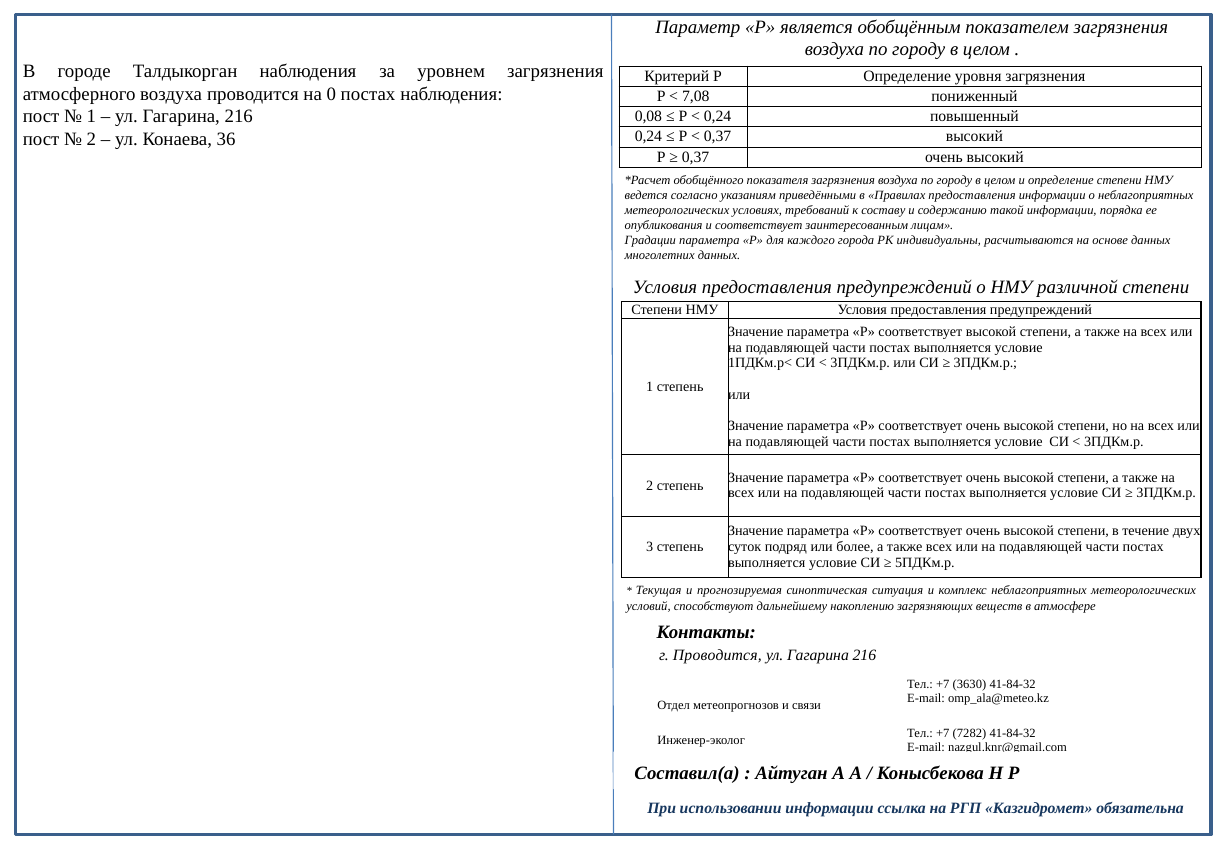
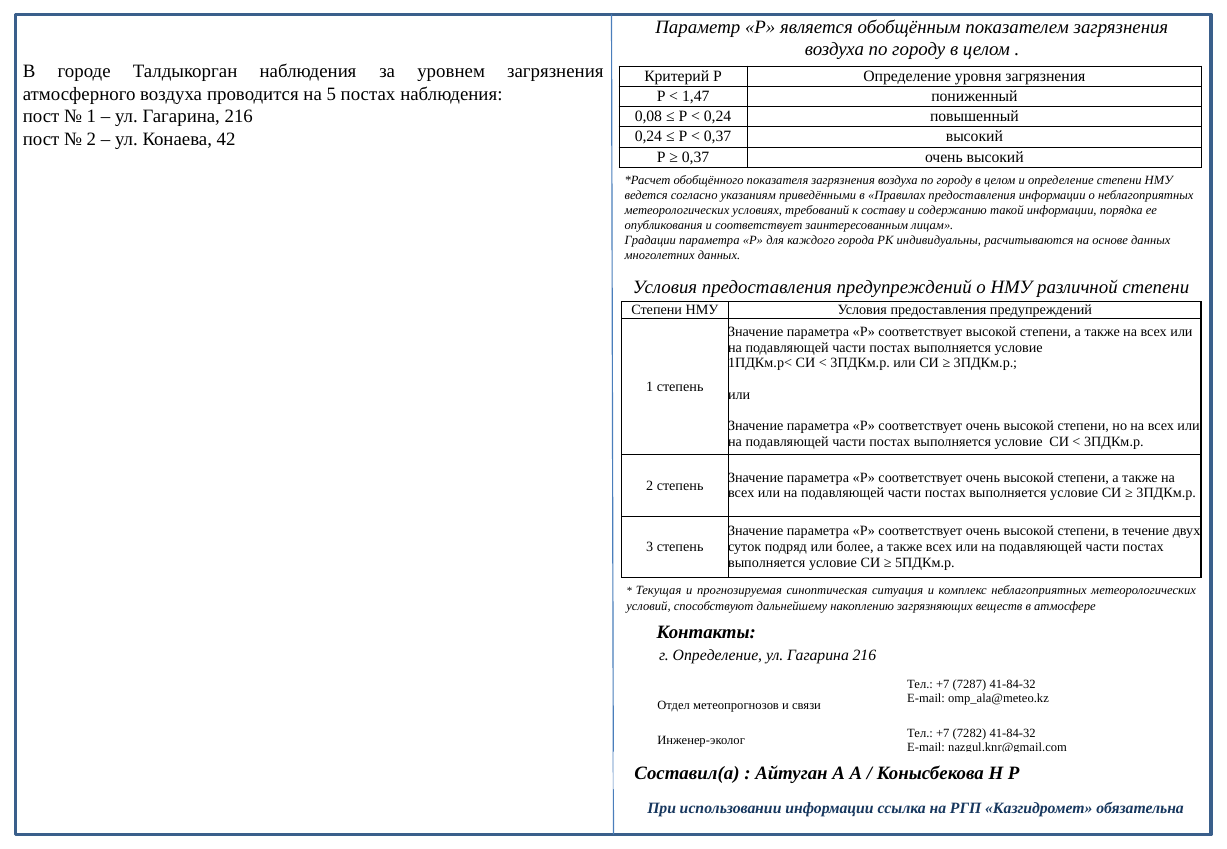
0: 0 -> 5 (331, 94)
7,08: 7,08 -> 1,47 (696, 96)
36: 36 -> 42 (226, 139)
г Проводится: Проводится -> Определение (717, 656)
3630: 3630 -> 7287 (969, 685)
